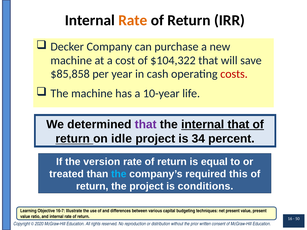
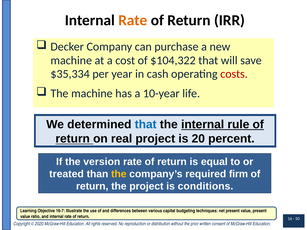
$85,858: $85,858 -> $35,334 (70, 74)
that colour: purple -> blue (146, 125)
internal that: that -> rule (238, 125)
idle: idle -> real (122, 139)
34: 34 -> 20 (198, 139)
the colour: light blue -> yellow (119, 174)
this: this -> firm (238, 174)
